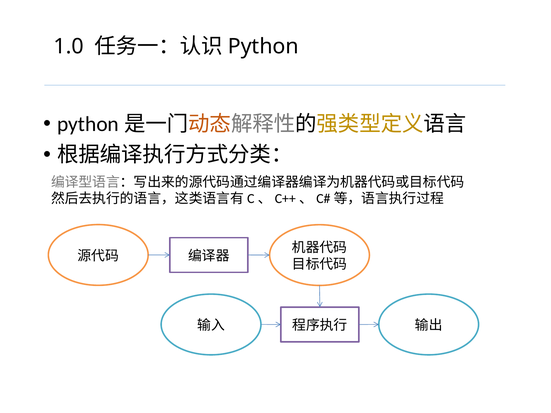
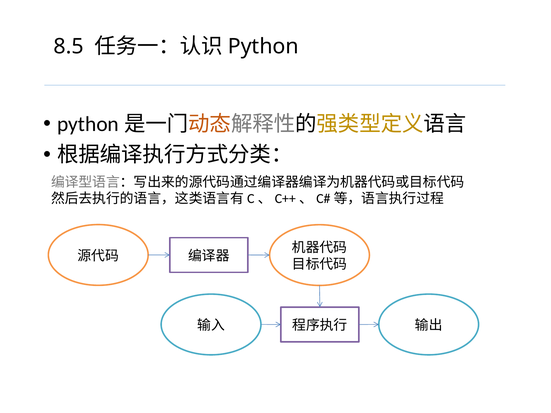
1.0: 1.0 -> 8.5 (69, 47)
